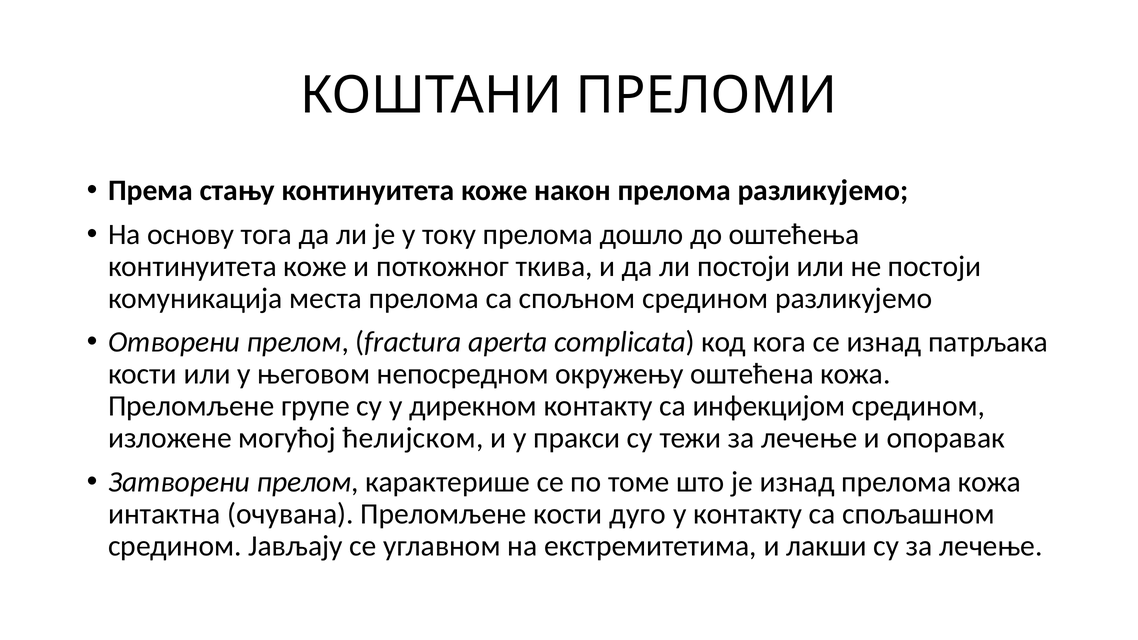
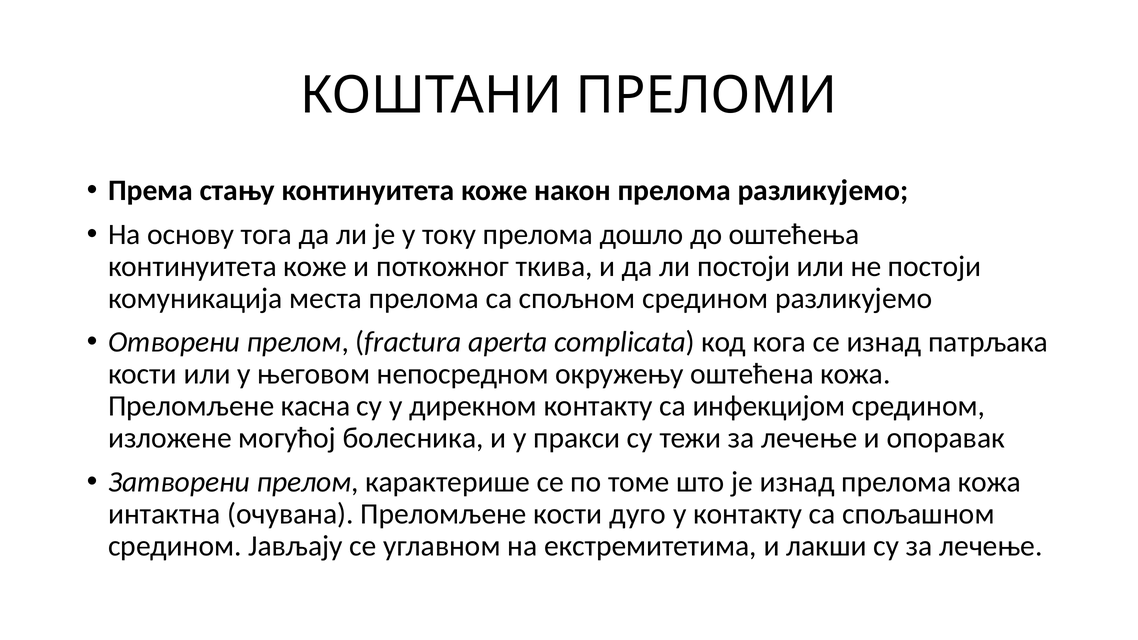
групе: групе -> касна (316, 406)
ћелијском: ћелијском -> болесника (413, 438)
